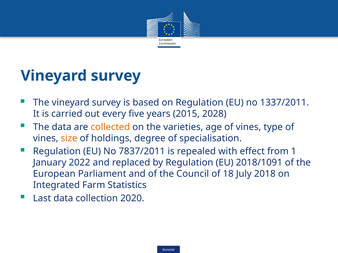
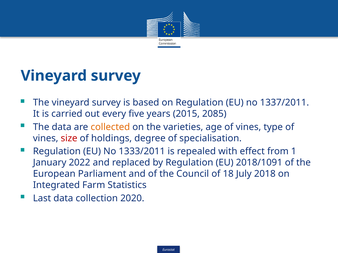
2028: 2028 -> 2085 (214, 114)
size colour: orange -> red (69, 138)
7837/2011: 7837/2011 -> 1333/2011 (142, 152)
